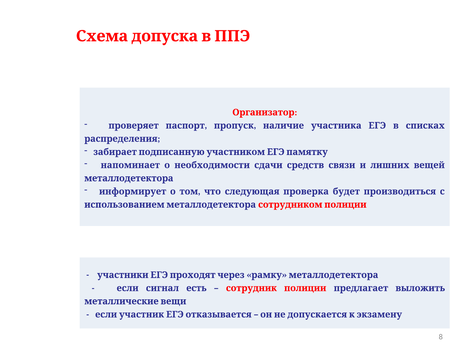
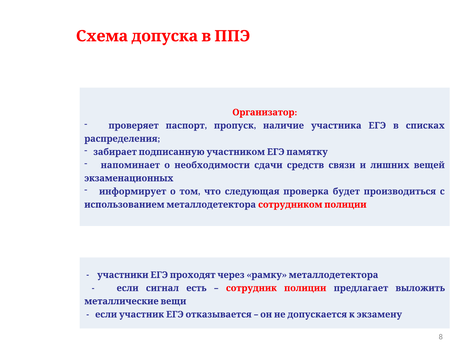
металлодетектора: металлодетектора -> экзаменационных (129, 178)
